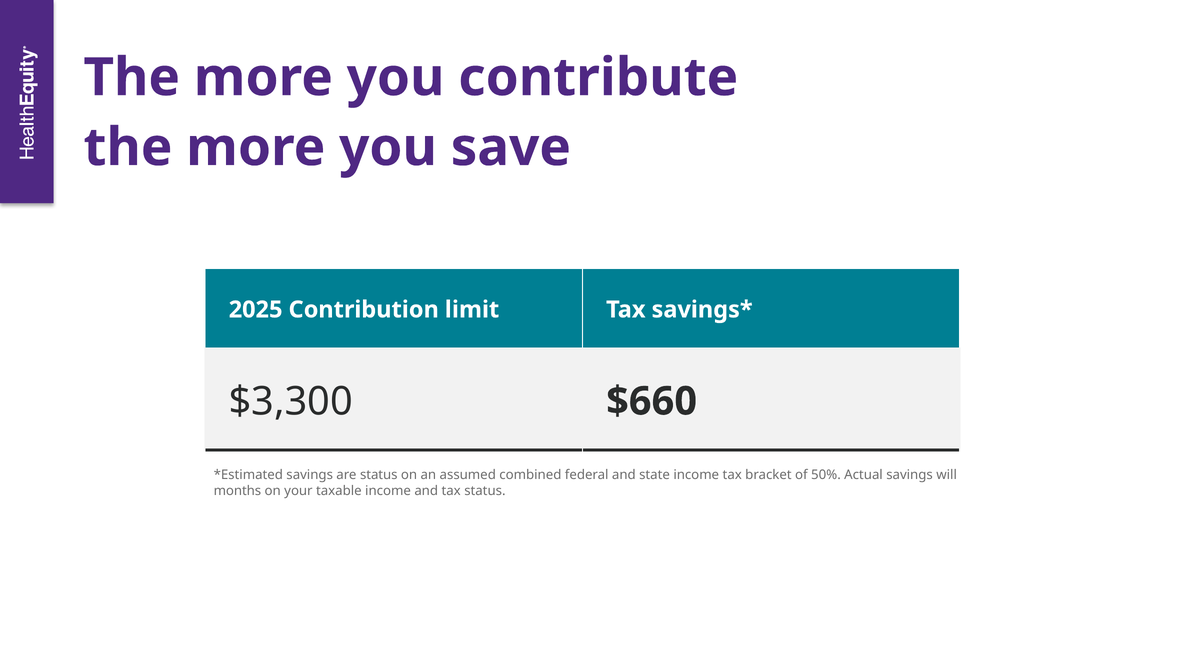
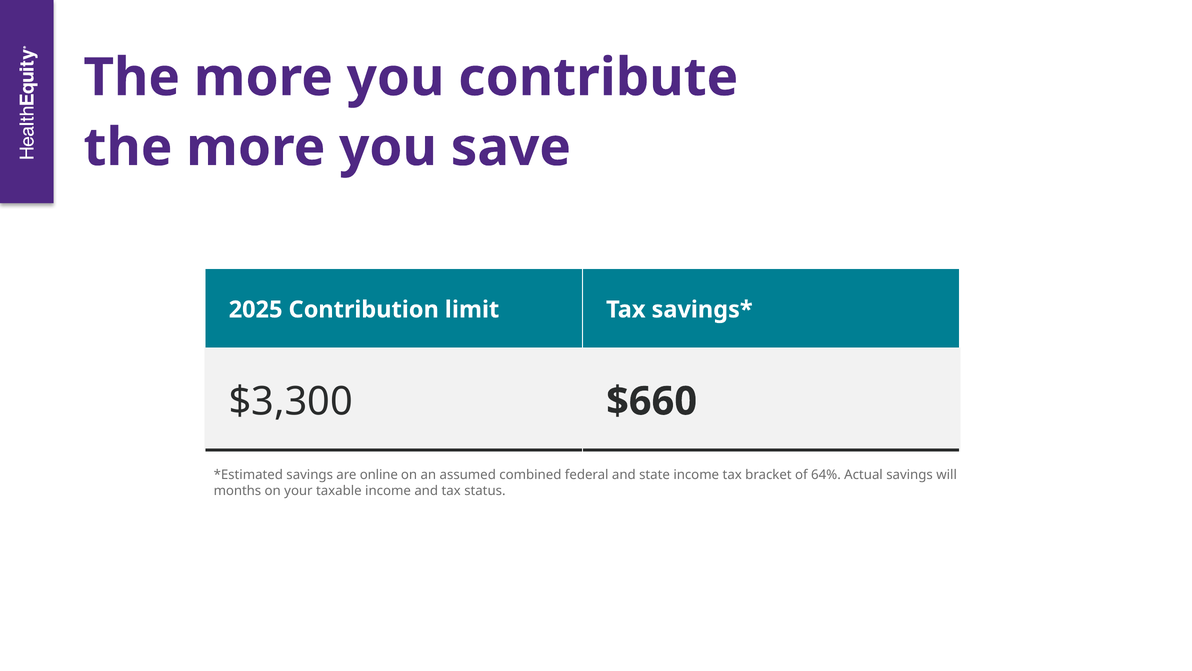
are status: status -> online (379, 475)
50%: 50% -> 64% (826, 475)
